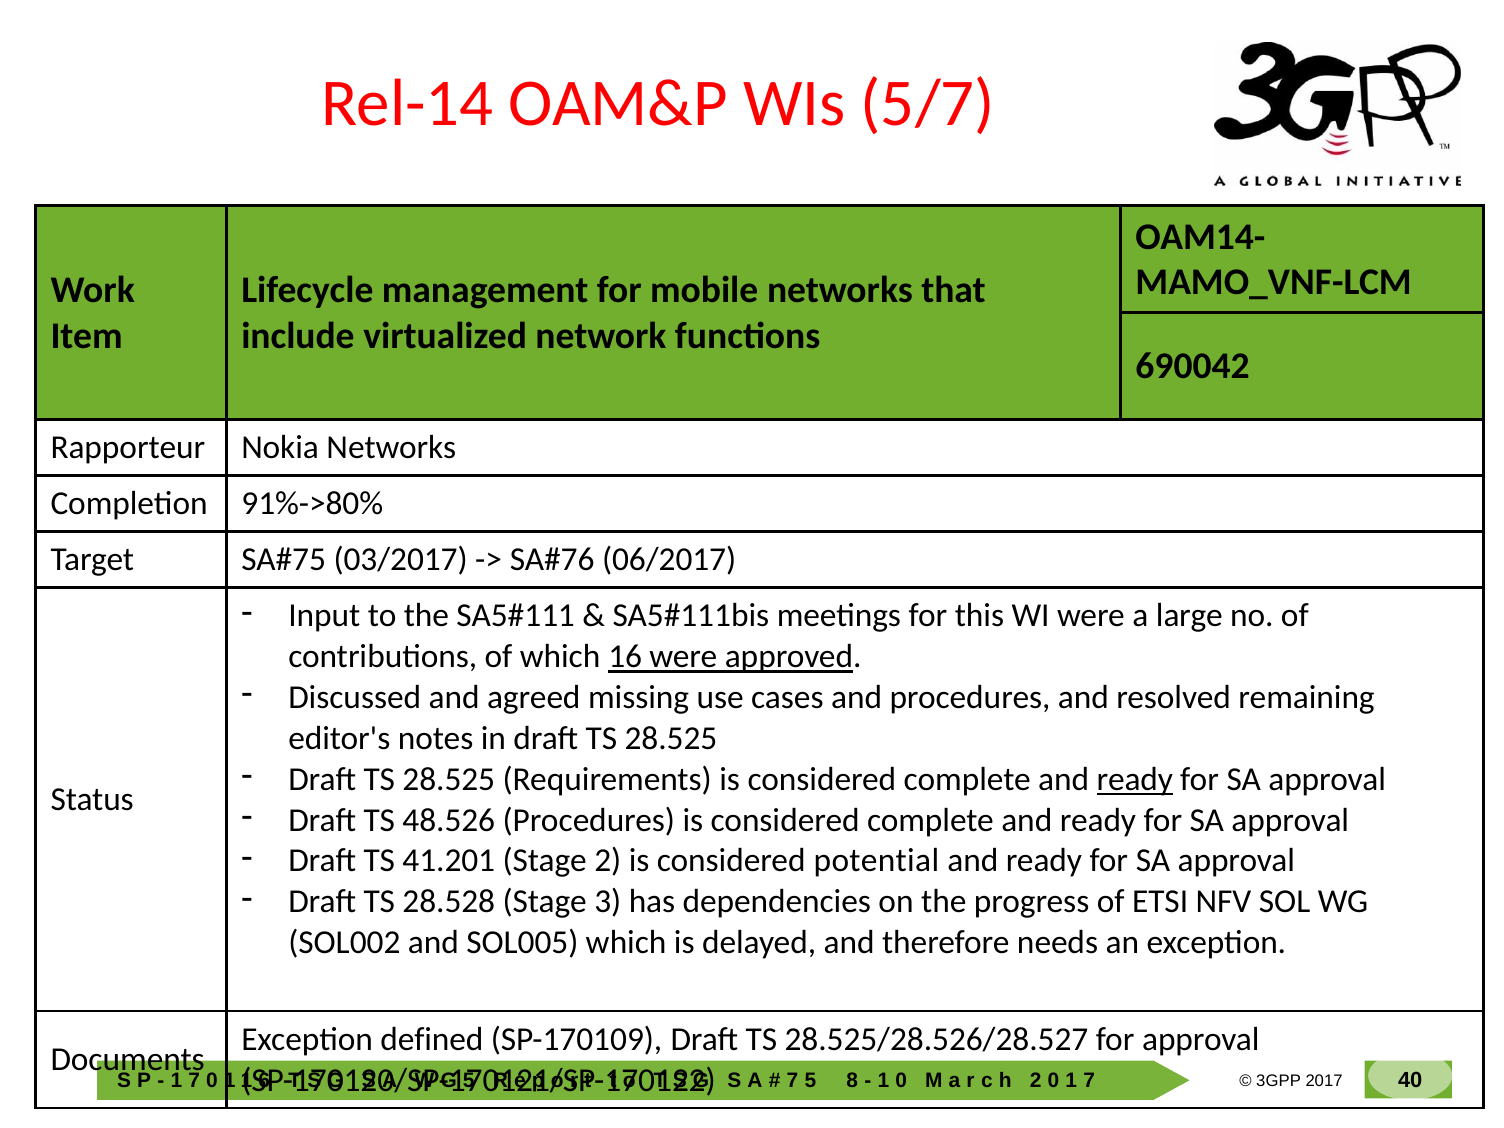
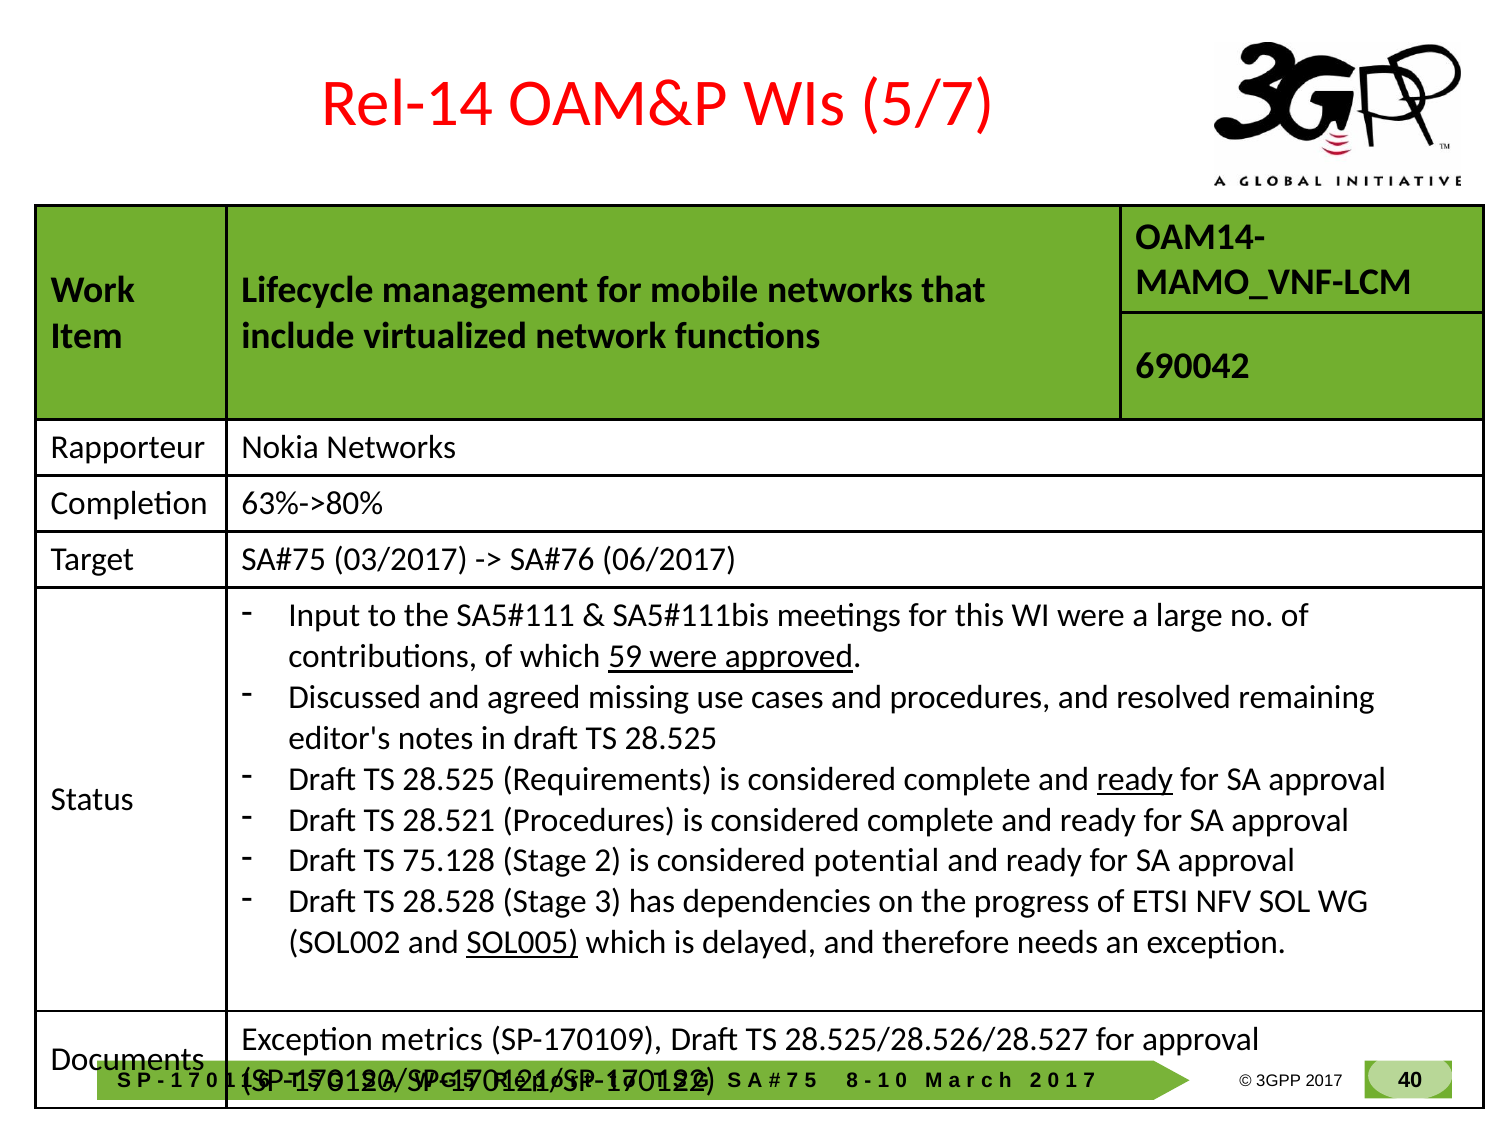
91%->80%: 91%->80% -> 63%->80% (312, 504)
16: 16 -> 59 (625, 657)
48.526: 48.526 -> 28.521 (449, 820)
41.201: 41.201 -> 75.128 (449, 861)
SOL005 underline: none -> present (522, 943)
defined: defined -> metrics (432, 1039)
